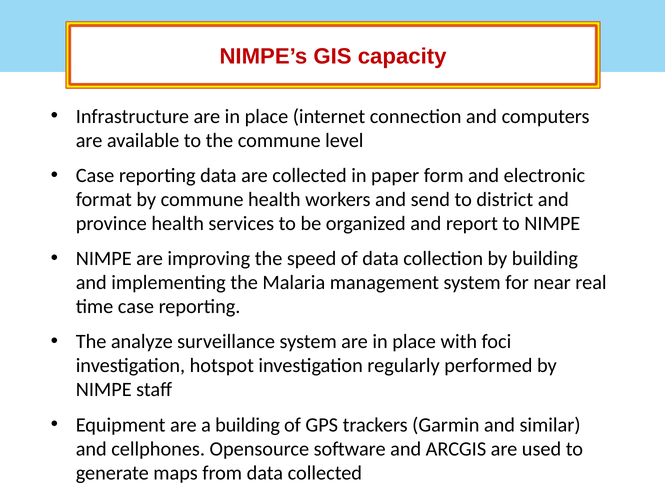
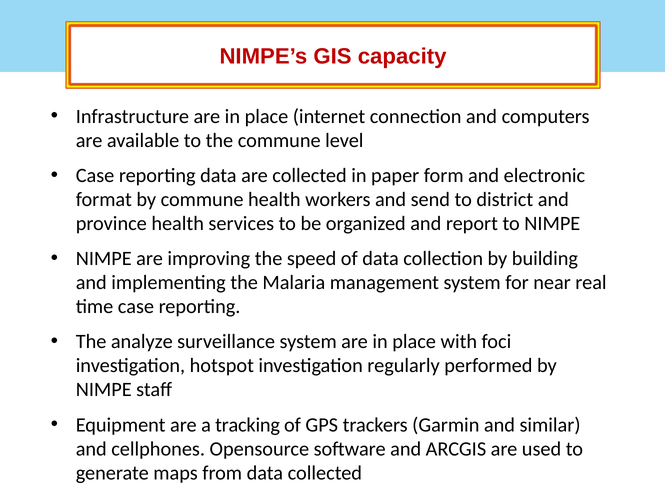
a building: building -> tracking (248, 425)
